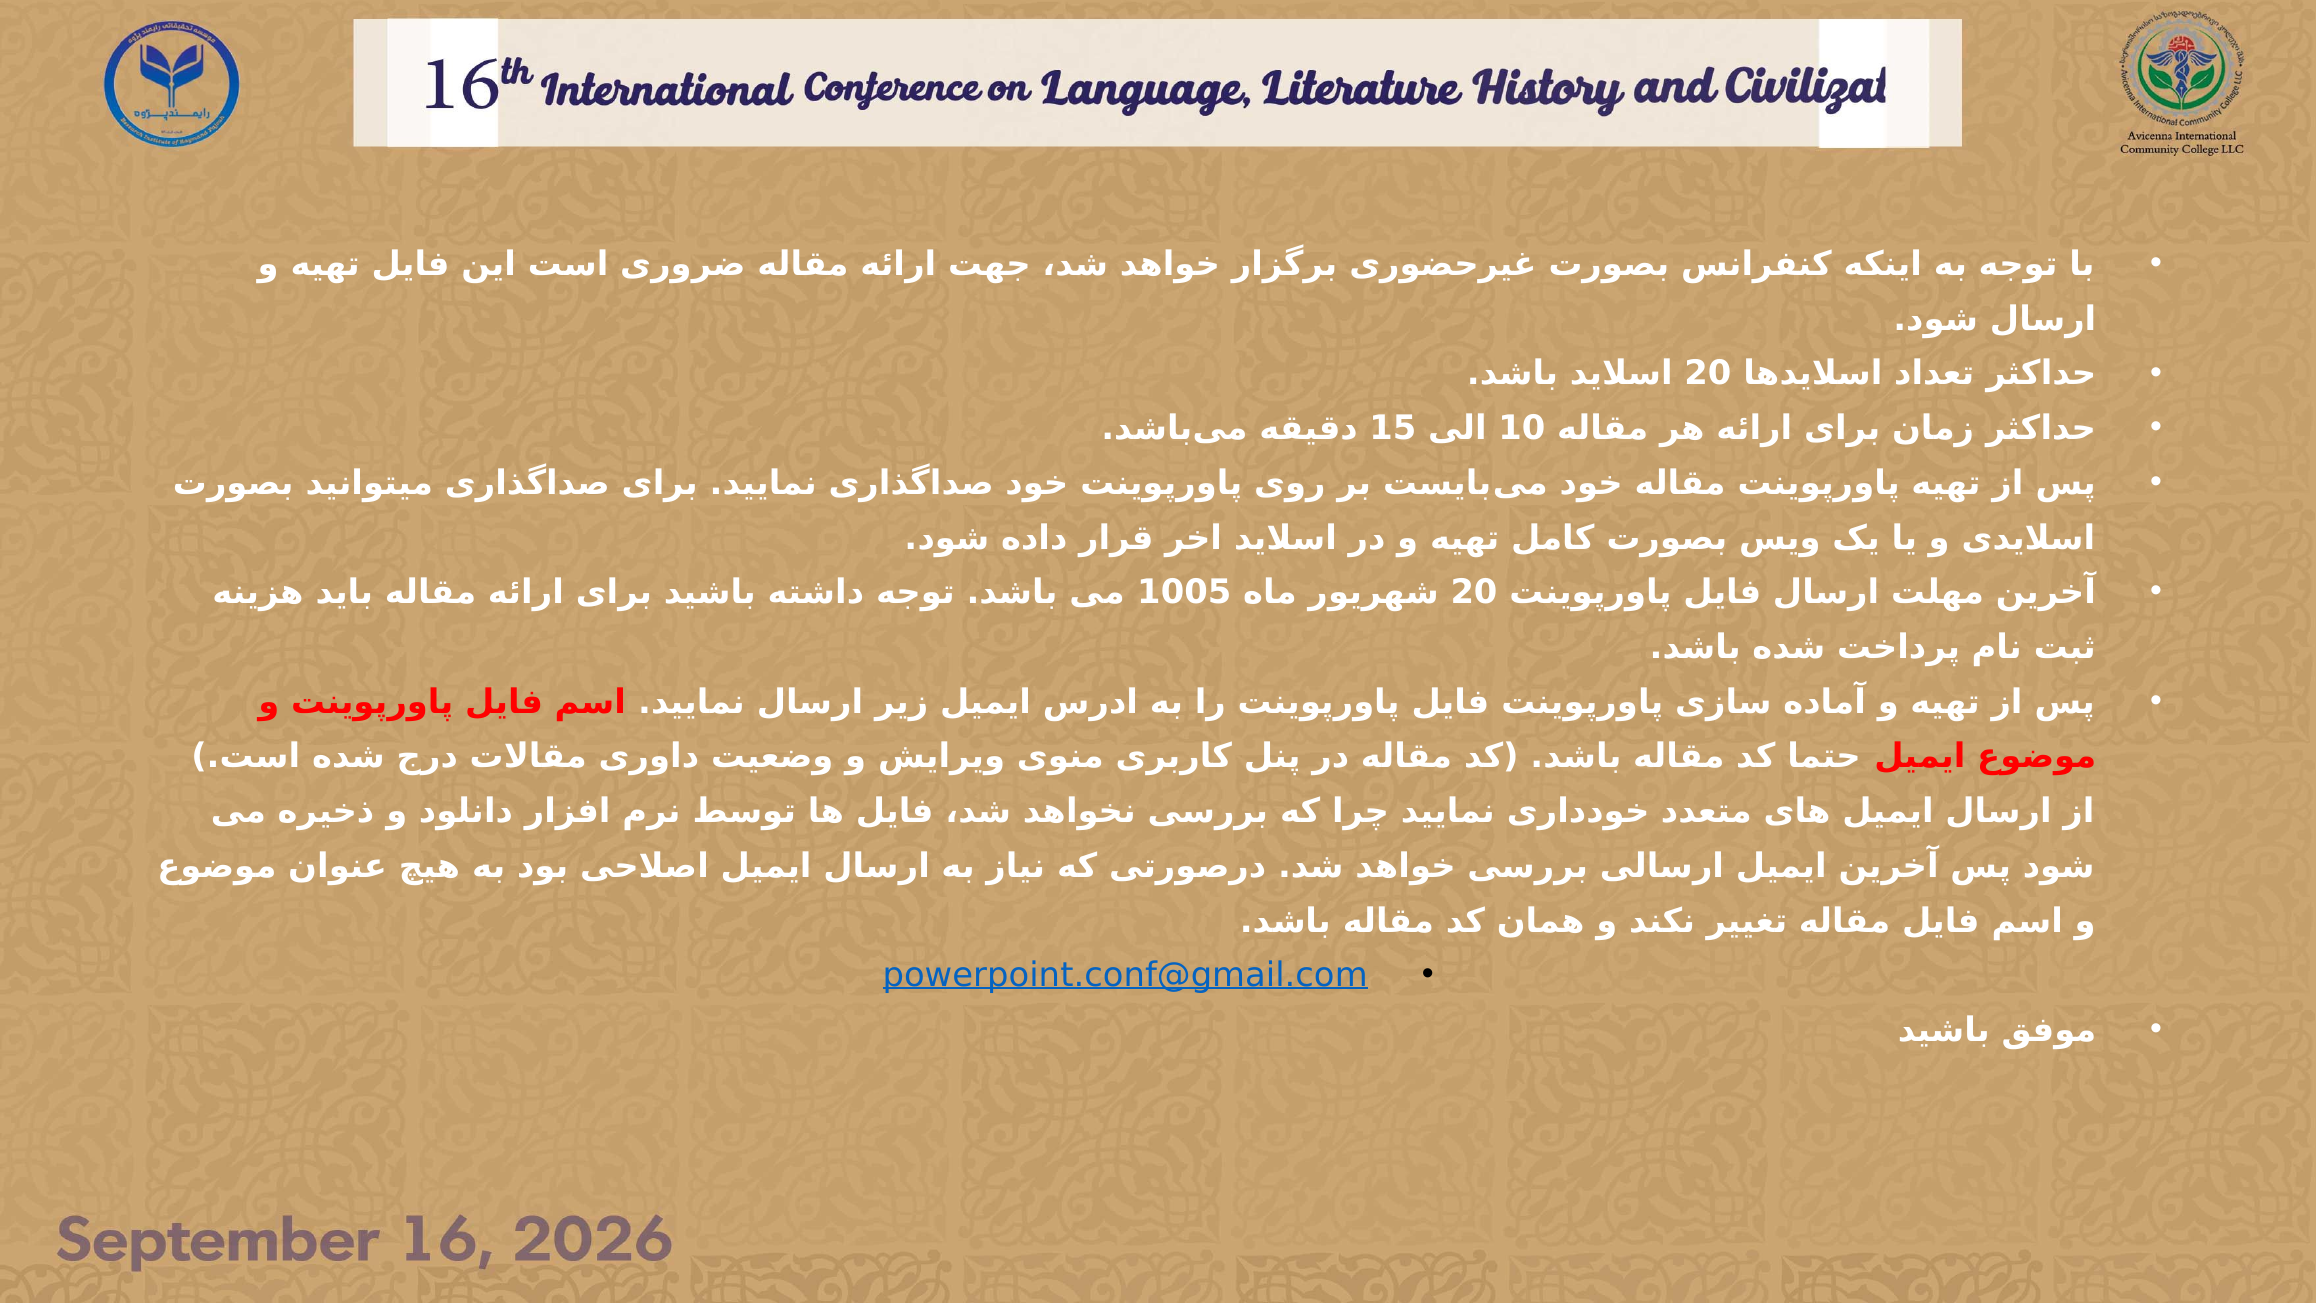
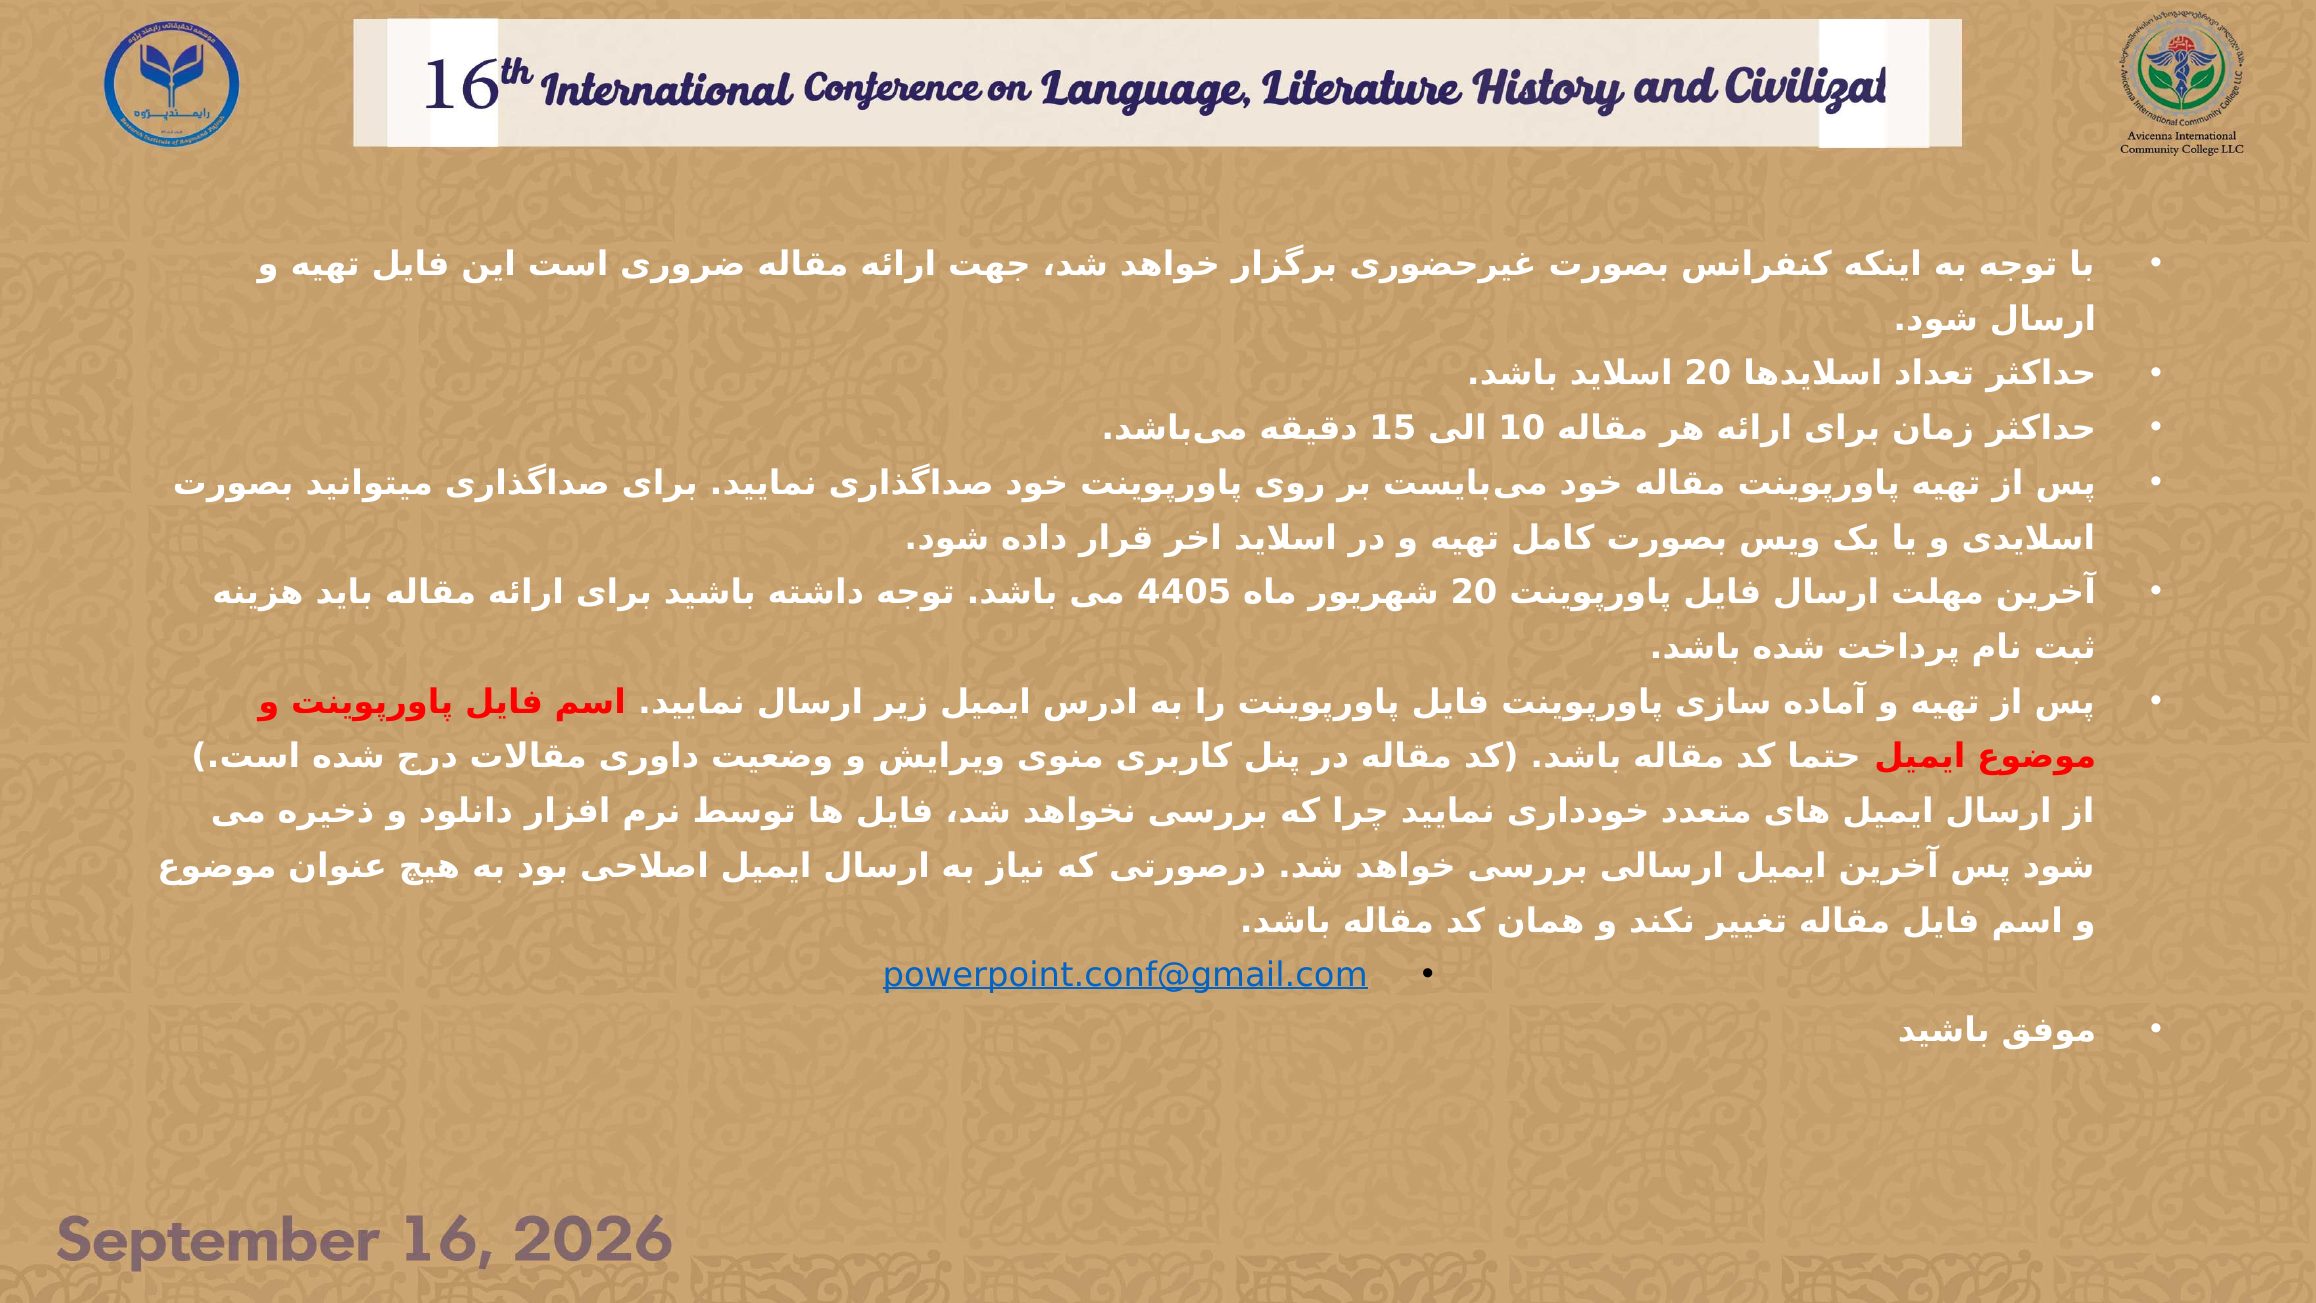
1005: 1005 -> 4405 (1184, 593)
